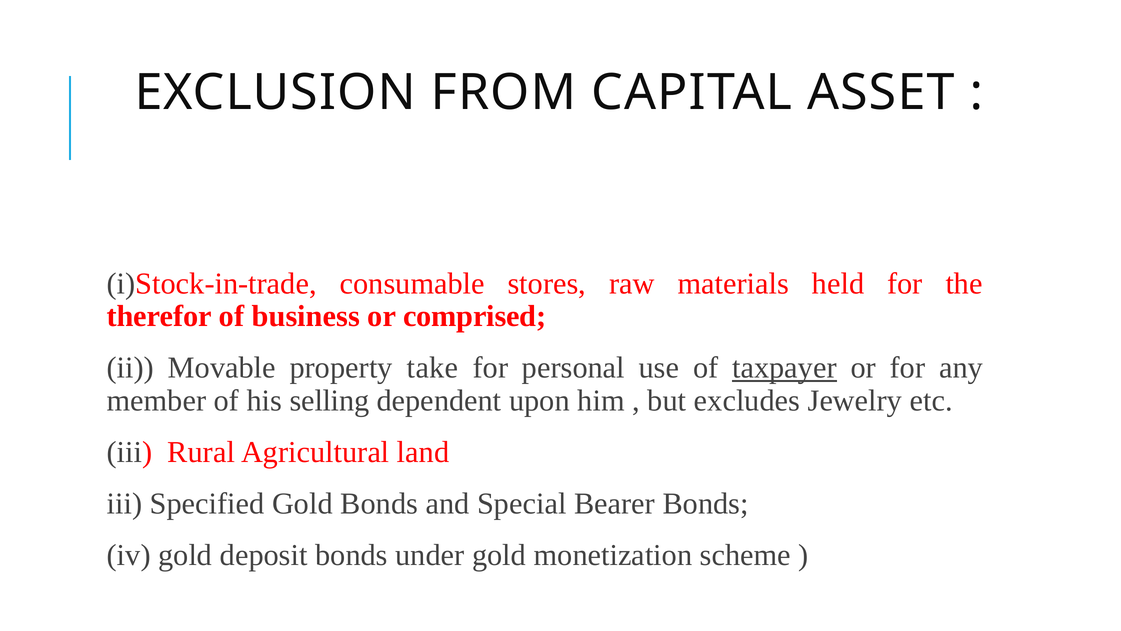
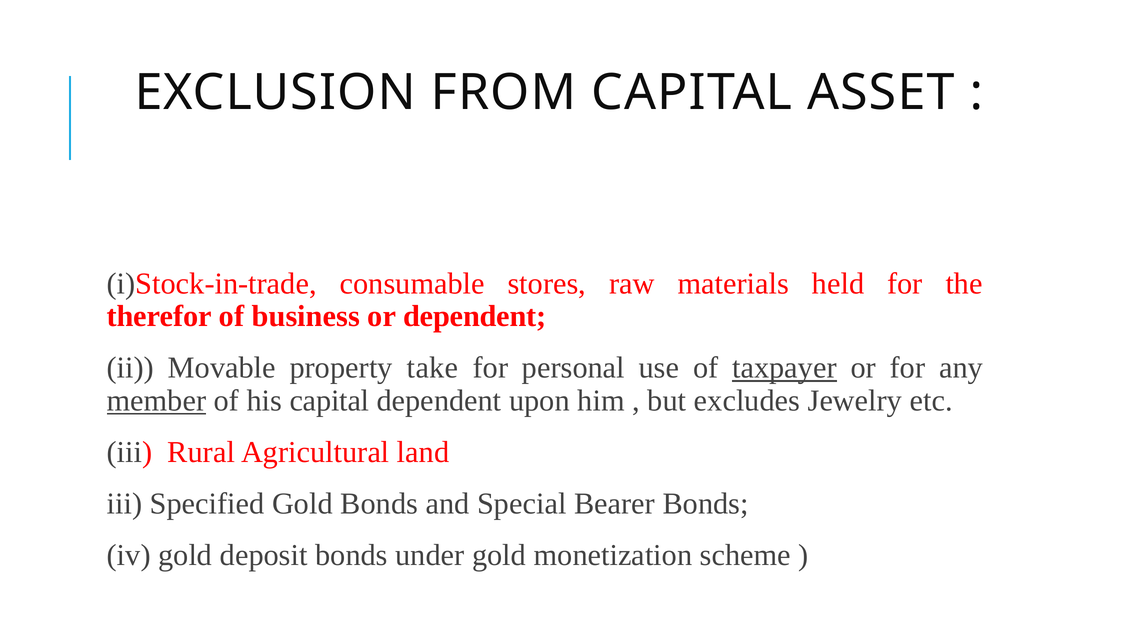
or comprised: comprised -> dependent (475, 316)
member underline: none -> present (156, 400)
his selling: selling -> capital (329, 400)
